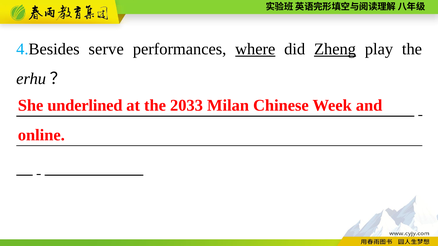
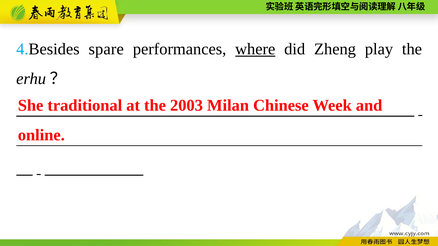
serve: serve -> spare (106, 49)
Zheng underline: present -> none (335, 49)
underlined: underlined -> traditional (85, 106)
2033: 2033 -> 2003 (186, 106)
